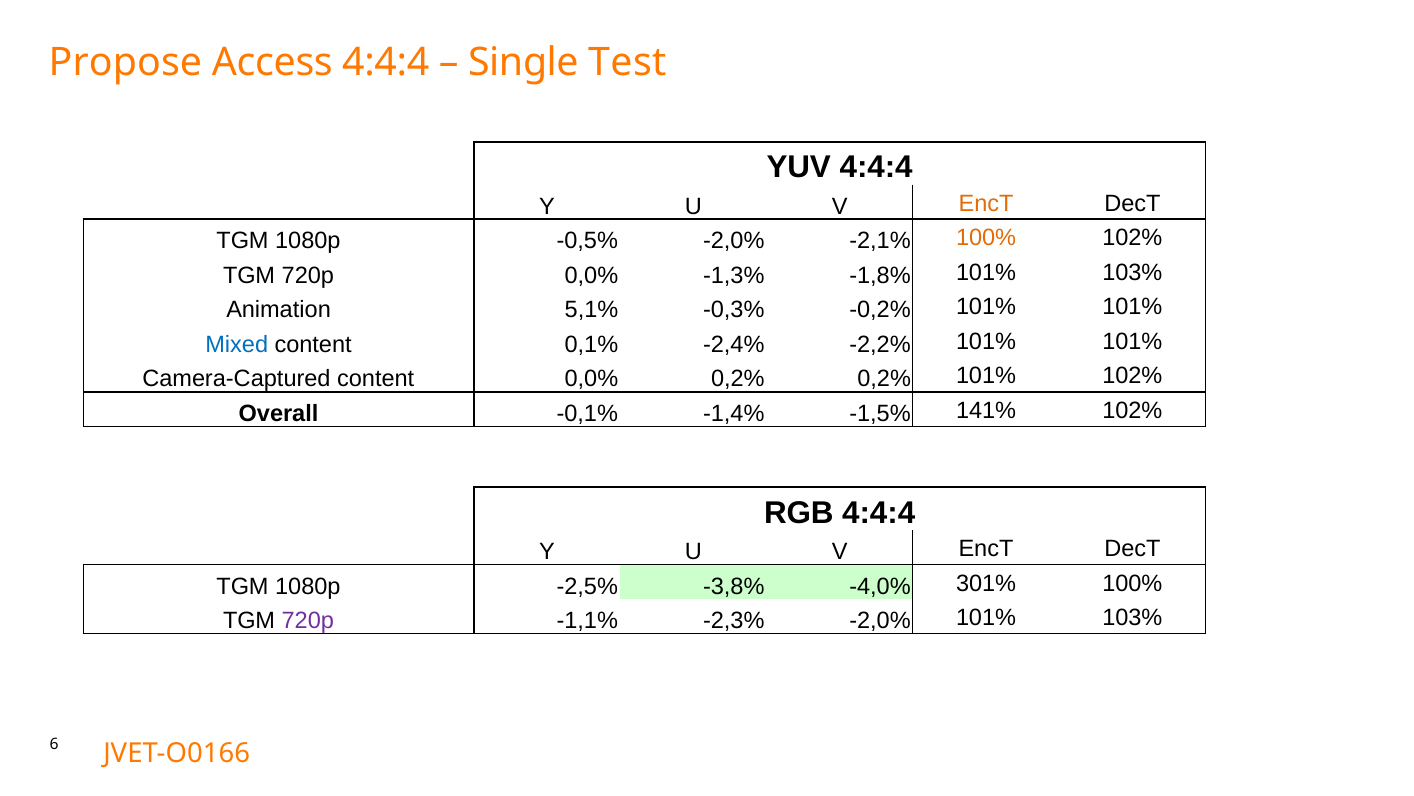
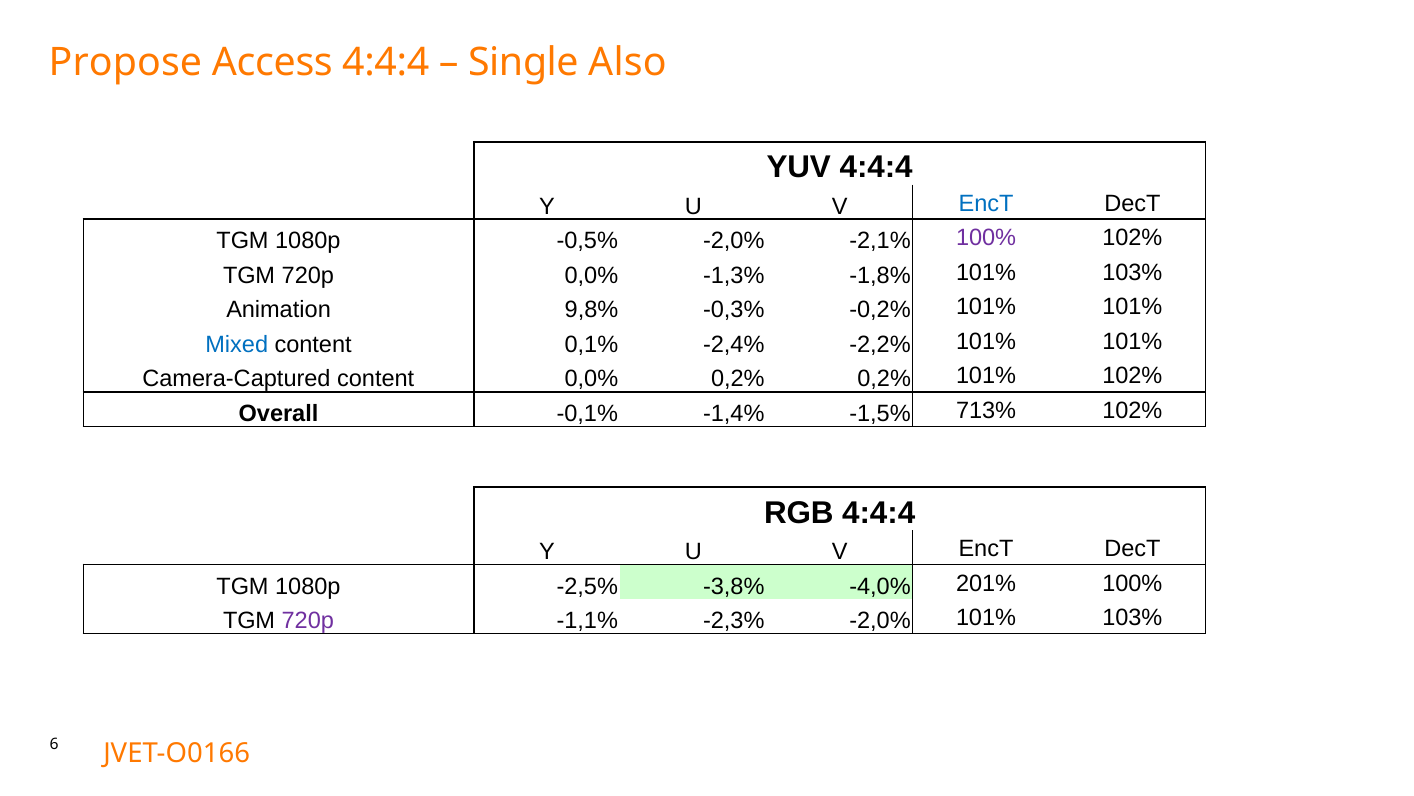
Test: Test -> Also (627, 62)
EncT colour: orange -> blue (986, 203)
100% colour: orange -> purple (986, 238)
5,1%: 5,1% -> 9,8% (592, 310)
141%: 141% -> 713% (986, 410)
301%: 301% -> 201% (986, 583)
